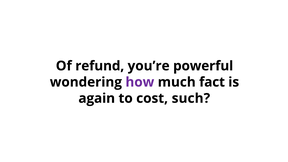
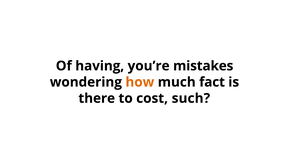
refund: refund -> having (100, 66)
powerful: powerful -> mistakes (203, 66)
how colour: purple -> orange (140, 82)
again: again -> there (97, 98)
